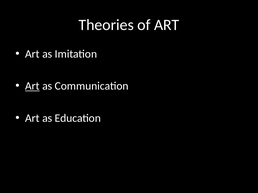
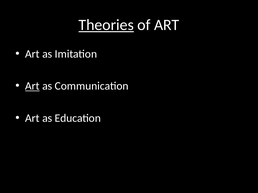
Theories underline: none -> present (106, 25)
